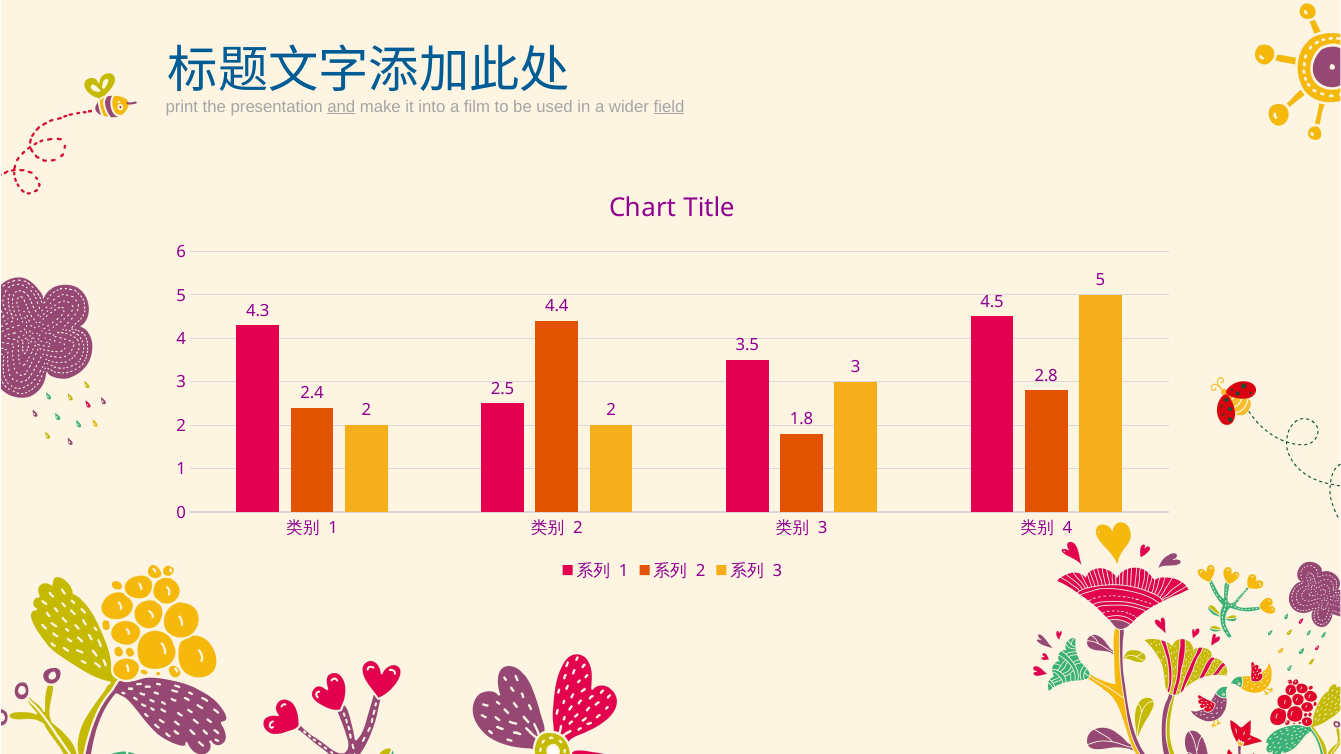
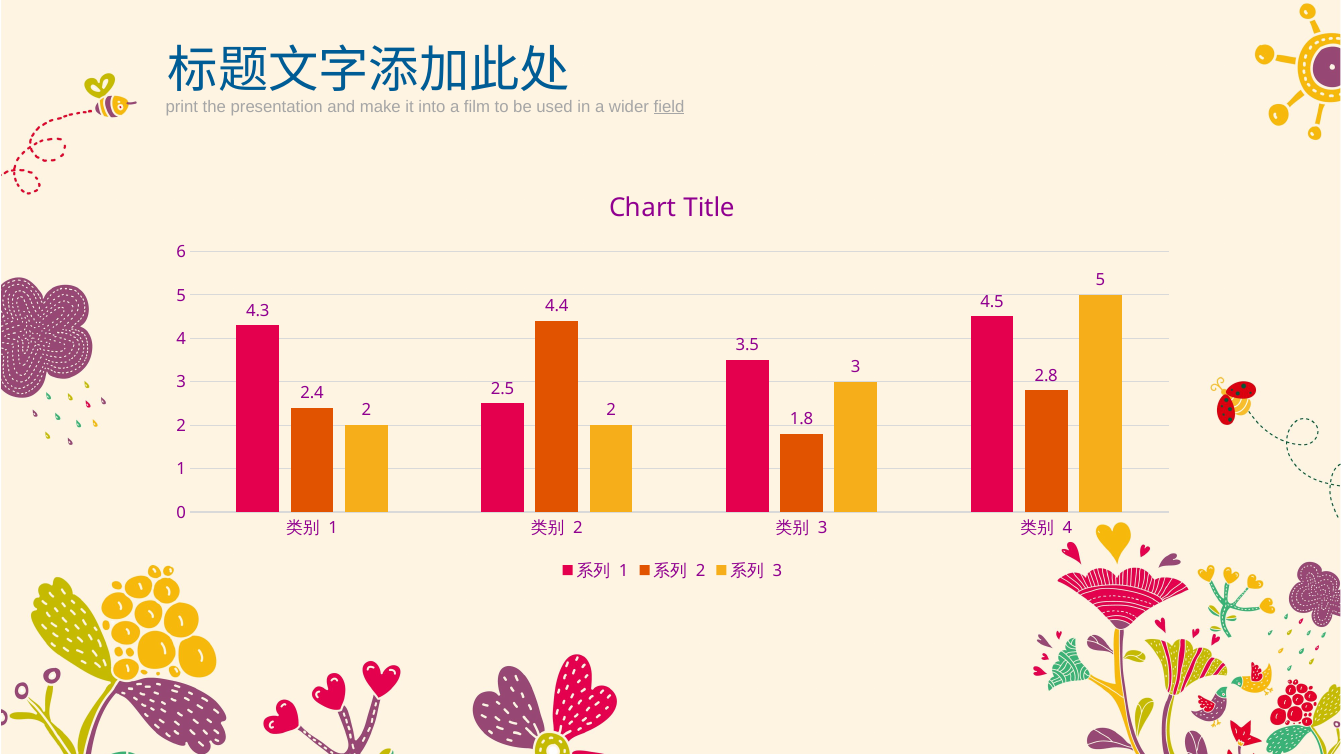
and underline: present -> none (341, 107)
